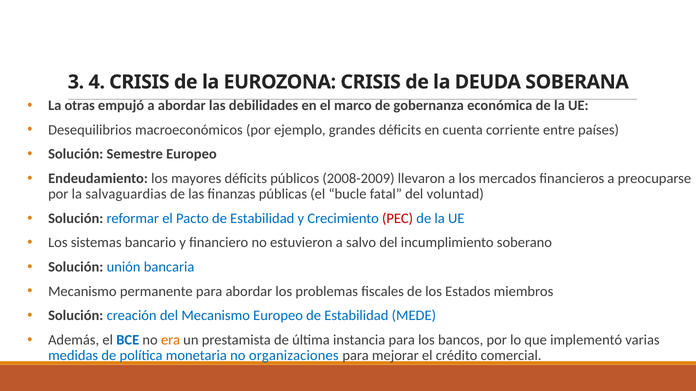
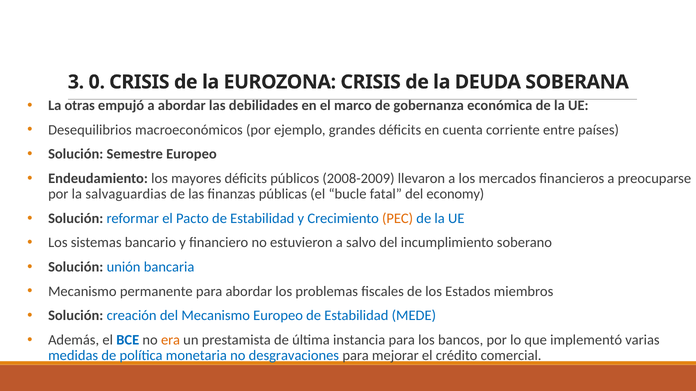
4: 4 -> 0 (97, 82)
voluntad: voluntad -> economy (455, 194)
PEC colour: red -> orange (398, 219)
organizaciones: organizaciones -> desgravaciones (294, 356)
